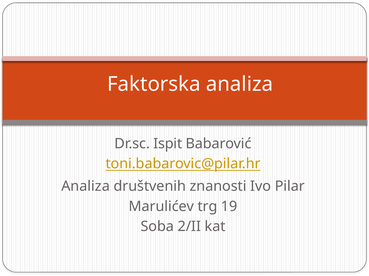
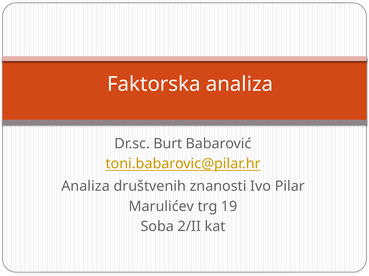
Ispit: Ispit -> Burt (168, 144)
